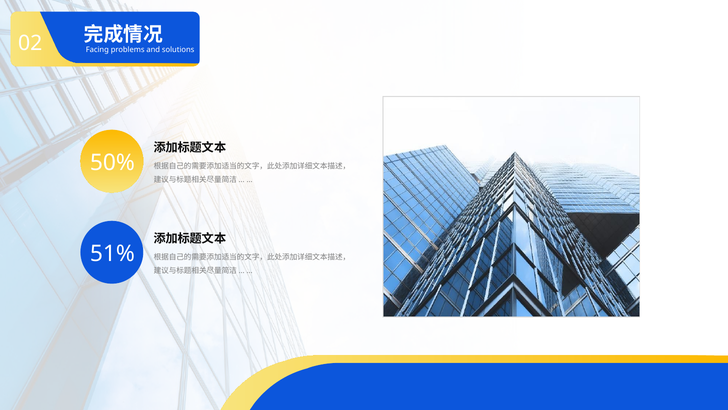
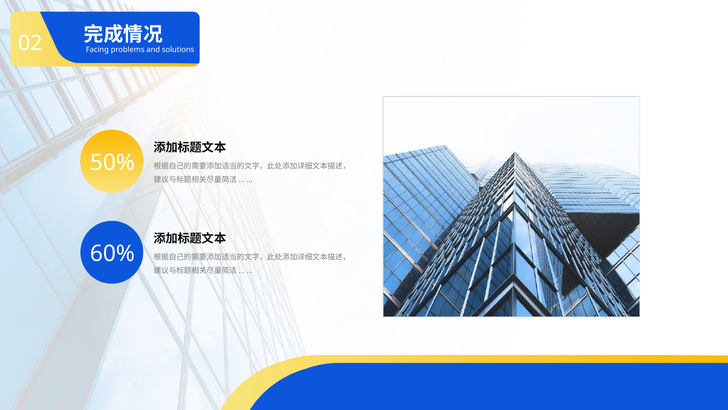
51%: 51% -> 60% (112, 253)
